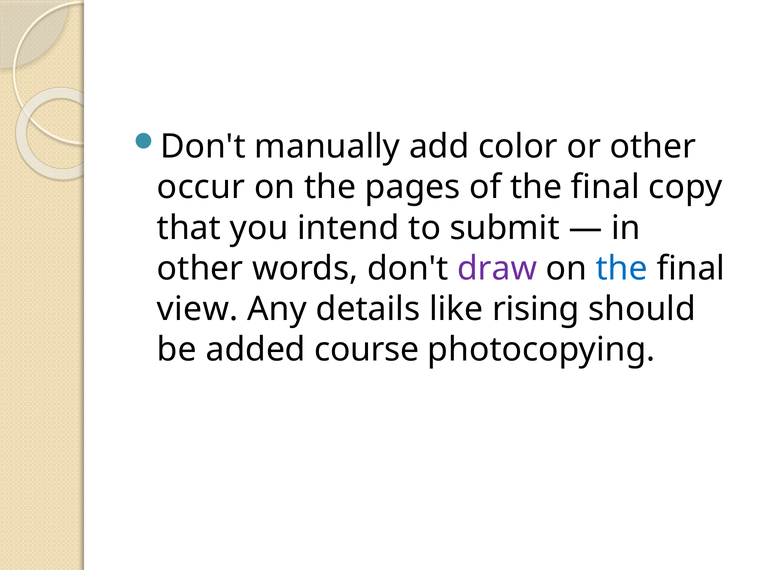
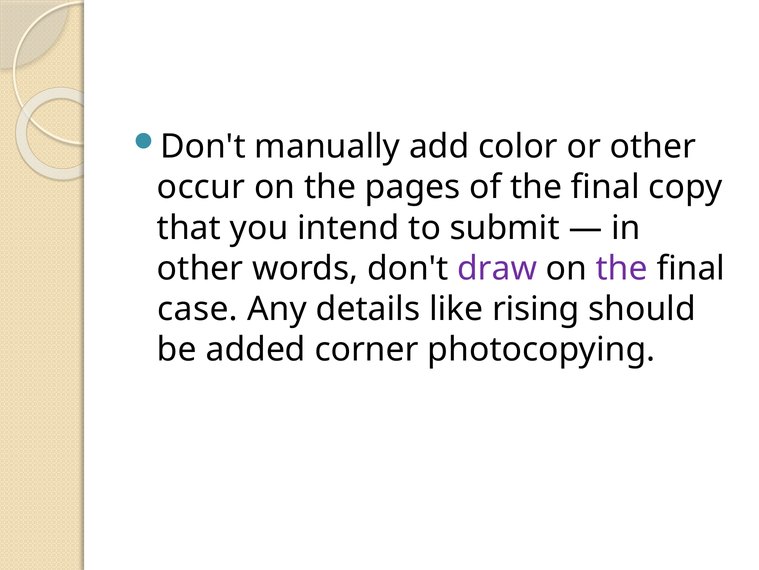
the colour: blue -> purple (622, 268)
view: view -> case (198, 309)
course: course -> corner (367, 349)
